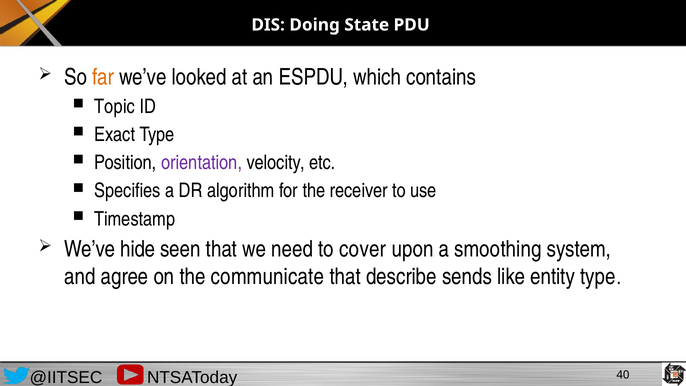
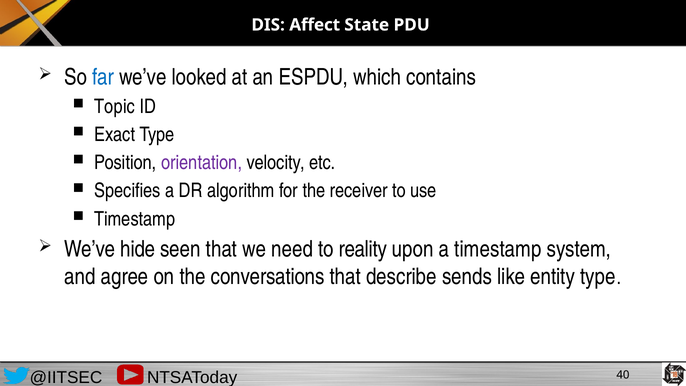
Doing: Doing -> Affect (315, 25)
far colour: orange -> blue (103, 77)
cover: cover -> reality (363, 249)
a smoothing: smoothing -> timestamp (498, 249)
communicate: communicate -> conversations (268, 277)
